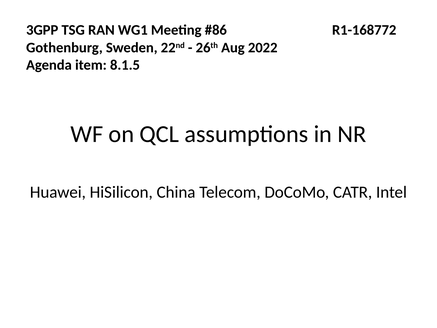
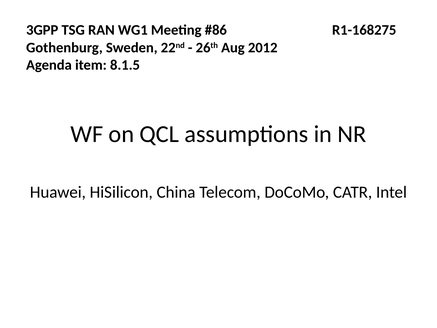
R1-168772: R1-168772 -> R1-168275 (364, 30)
2022: 2022 -> 2012 (263, 48)
